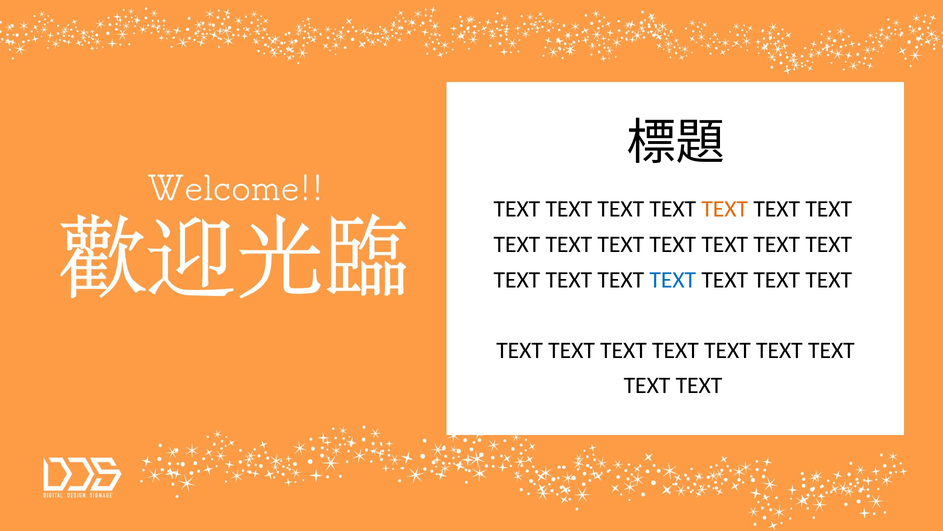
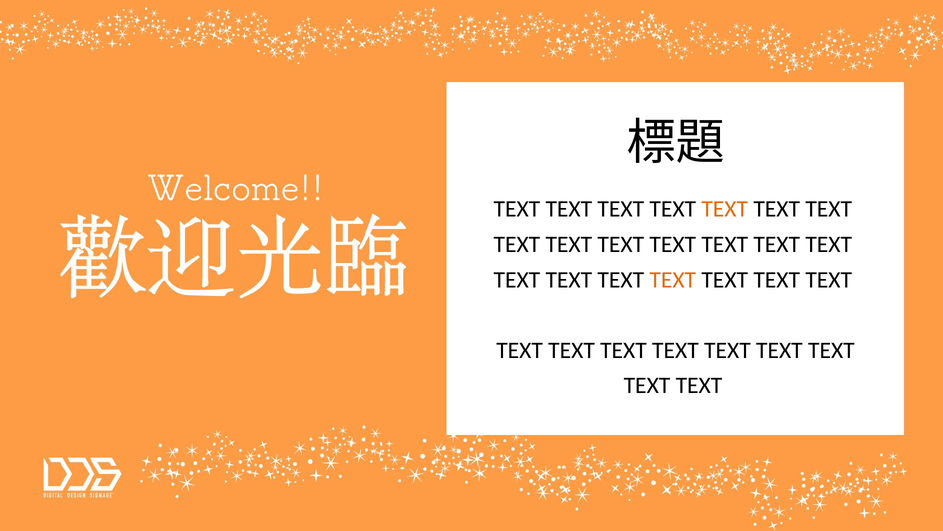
TEXT colour: blue -> orange (673, 279)
